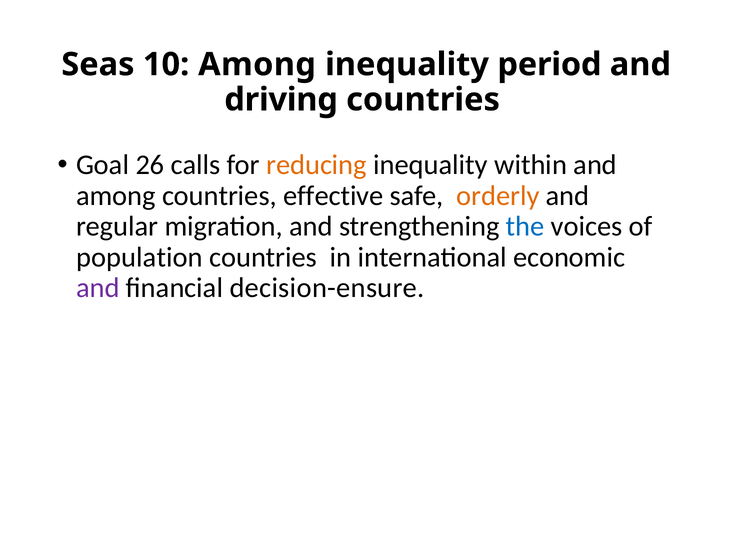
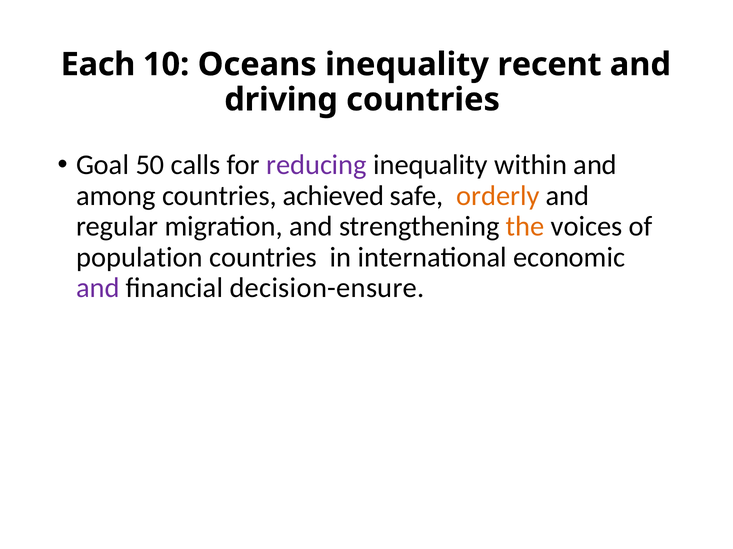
Seas: Seas -> Each (98, 65)
10 Among: Among -> Oceans (257, 65)
period: period -> recent (550, 65)
26: 26 -> 50 (150, 165)
reducing colour: orange -> purple (317, 165)
effective: effective -> achieved (333, 196)
the colour: blue -> orange (525, 227)
